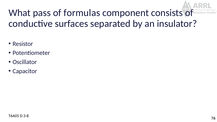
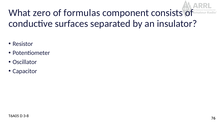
pass: pass -> zero (42, 13)
